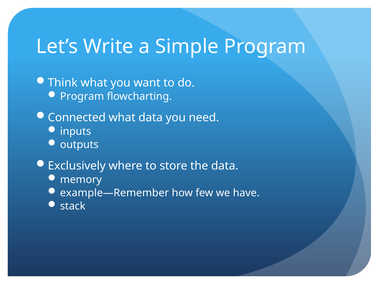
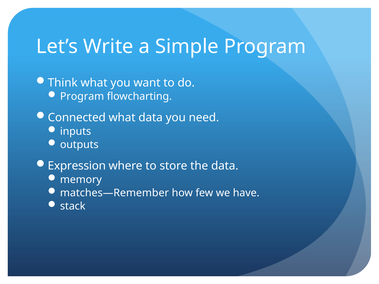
Exclusively: Exclusively -> Expression (77, 166)
example—Remember: example—Remember -> matches—Remember (114, 193)
